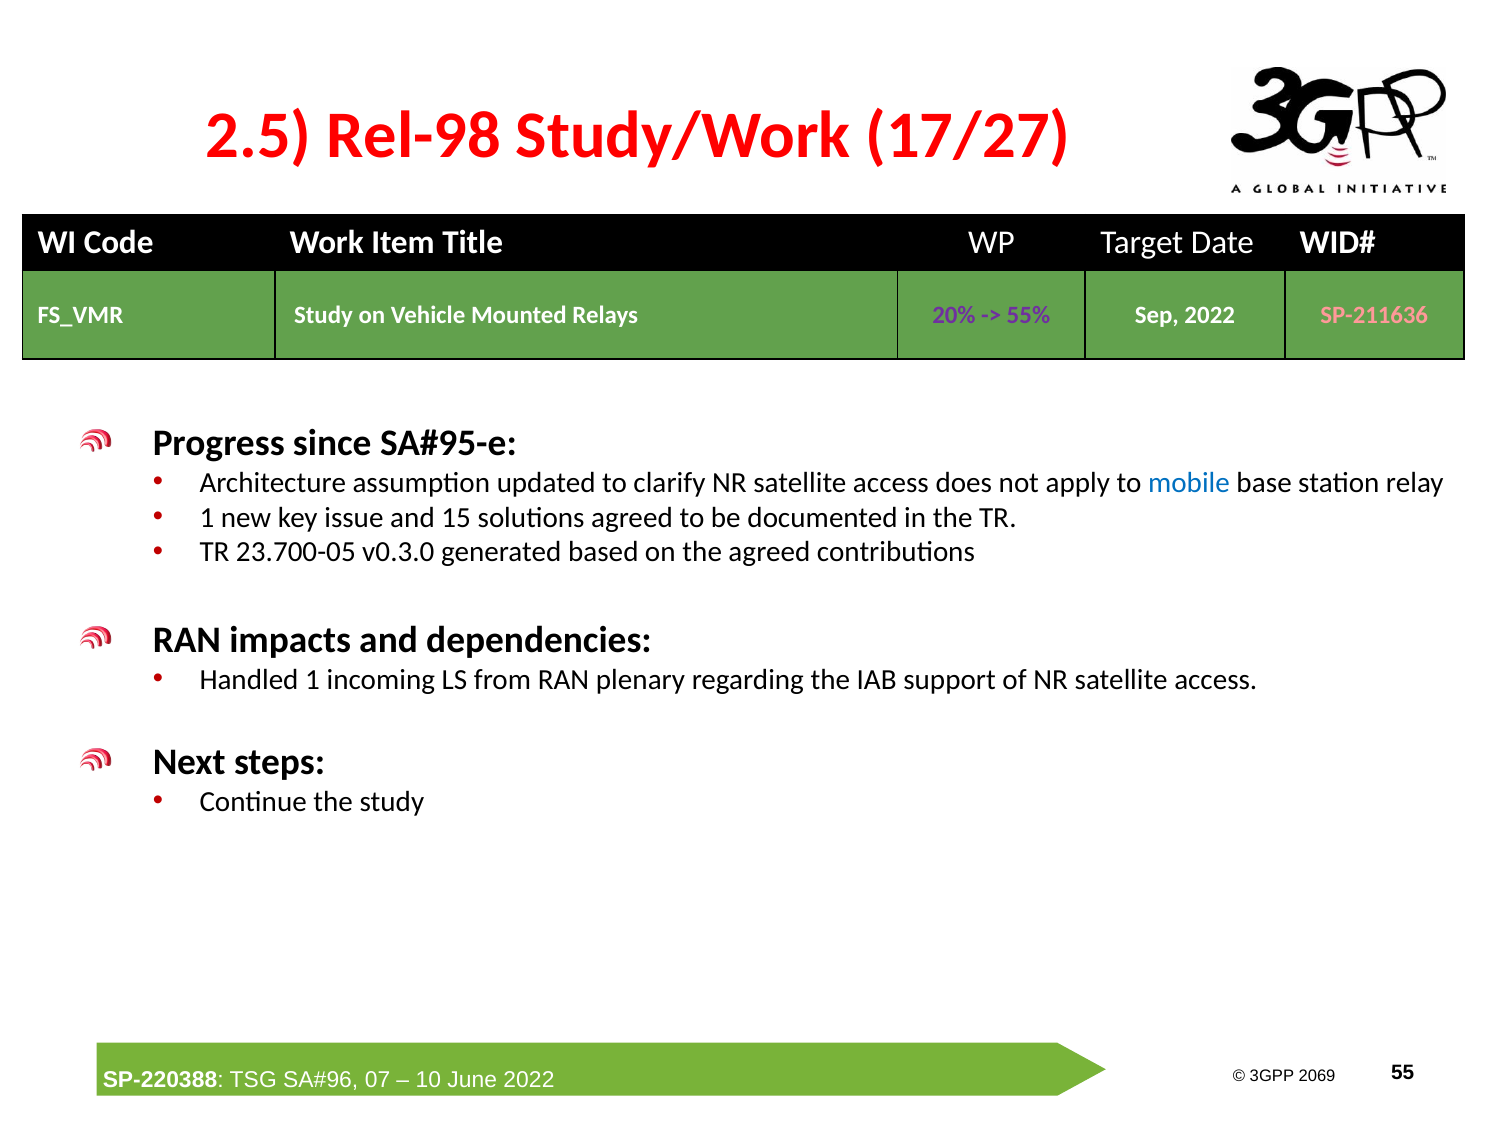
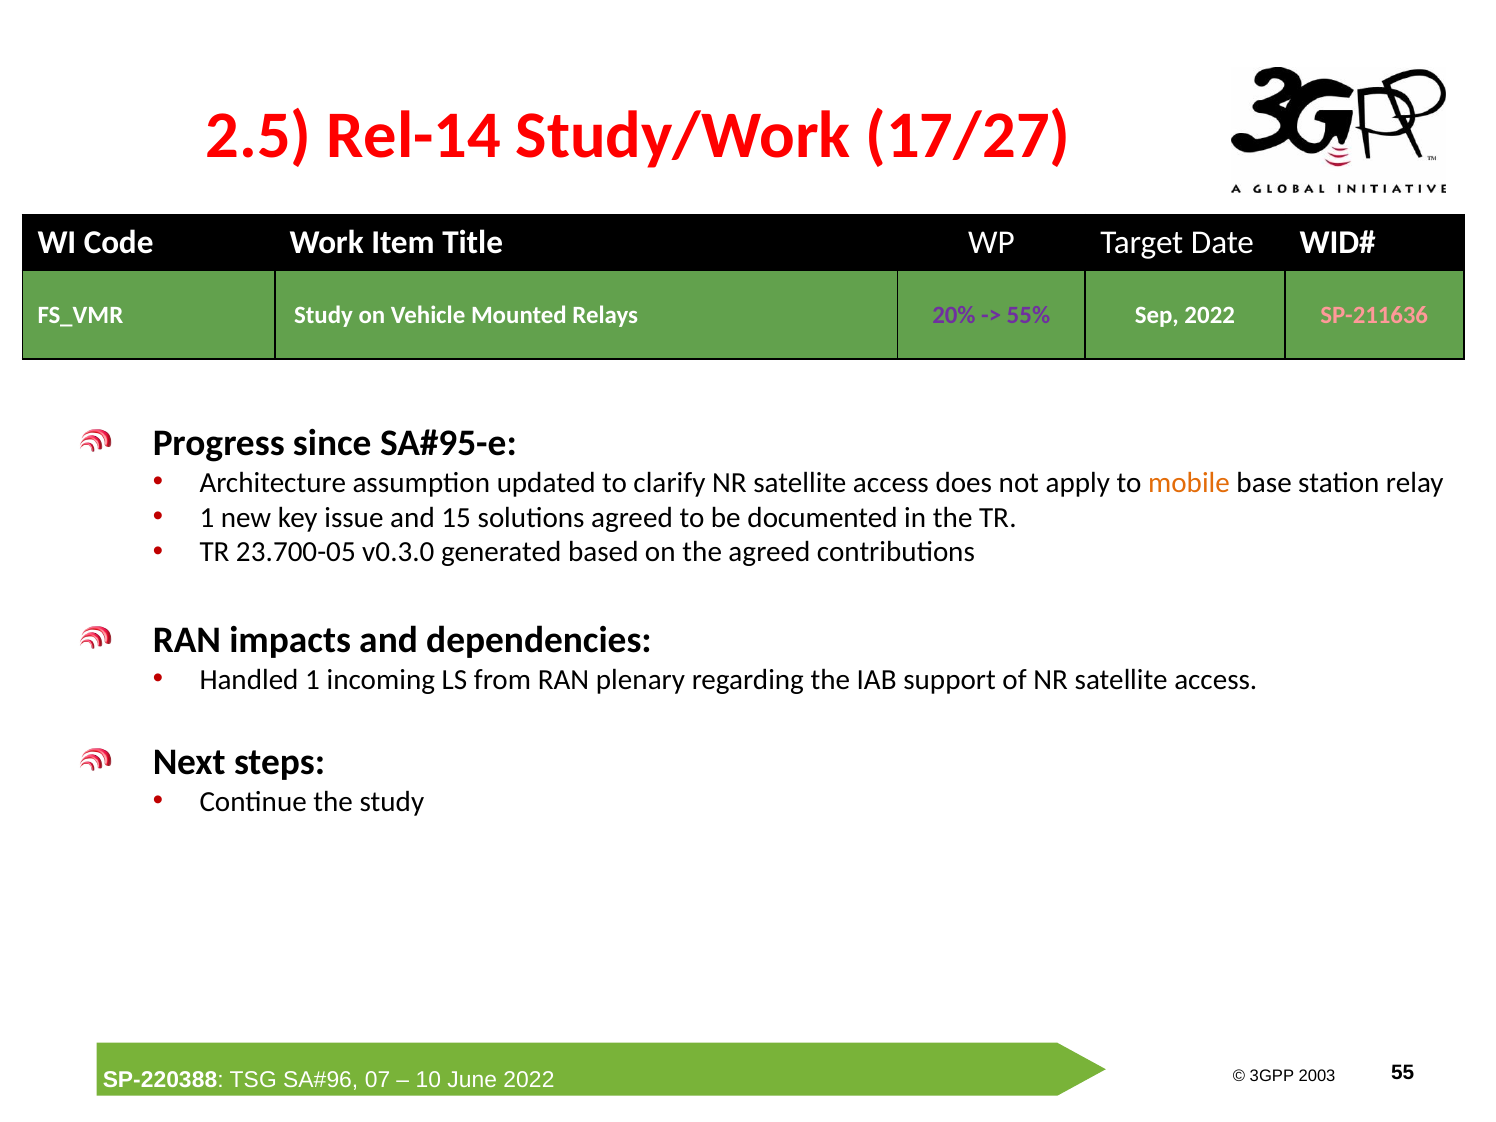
Rel-98: Rel-98 -> Rel-14 (414, 135)
mobile colour: blue -> orange (1189, 482)
2069: 2069 -> 2003 (1317, 1076)
